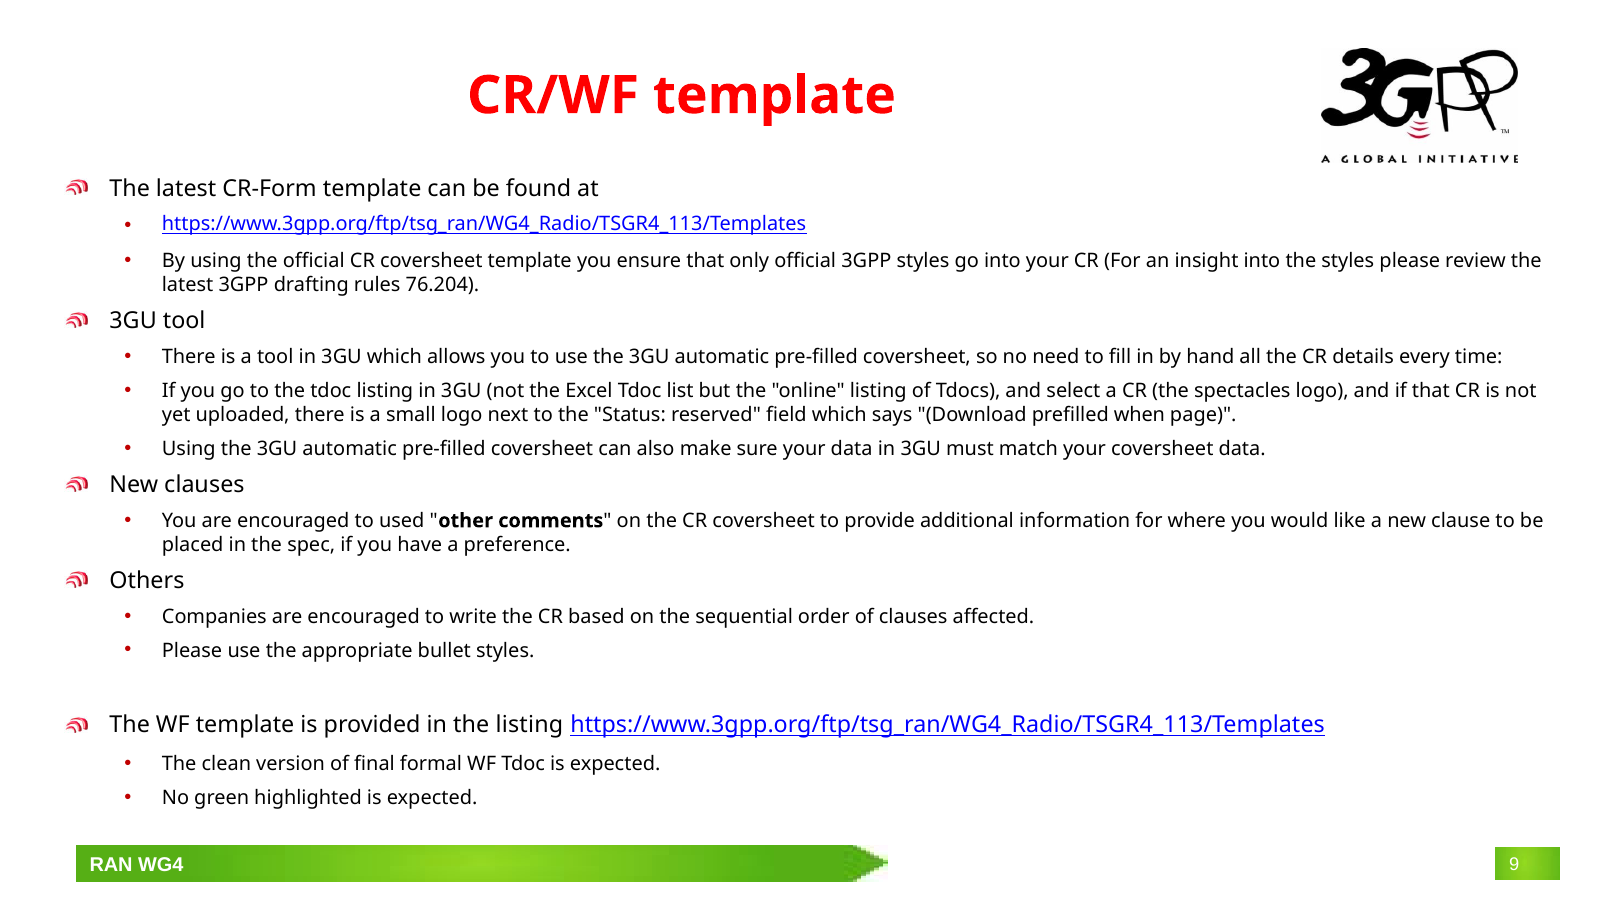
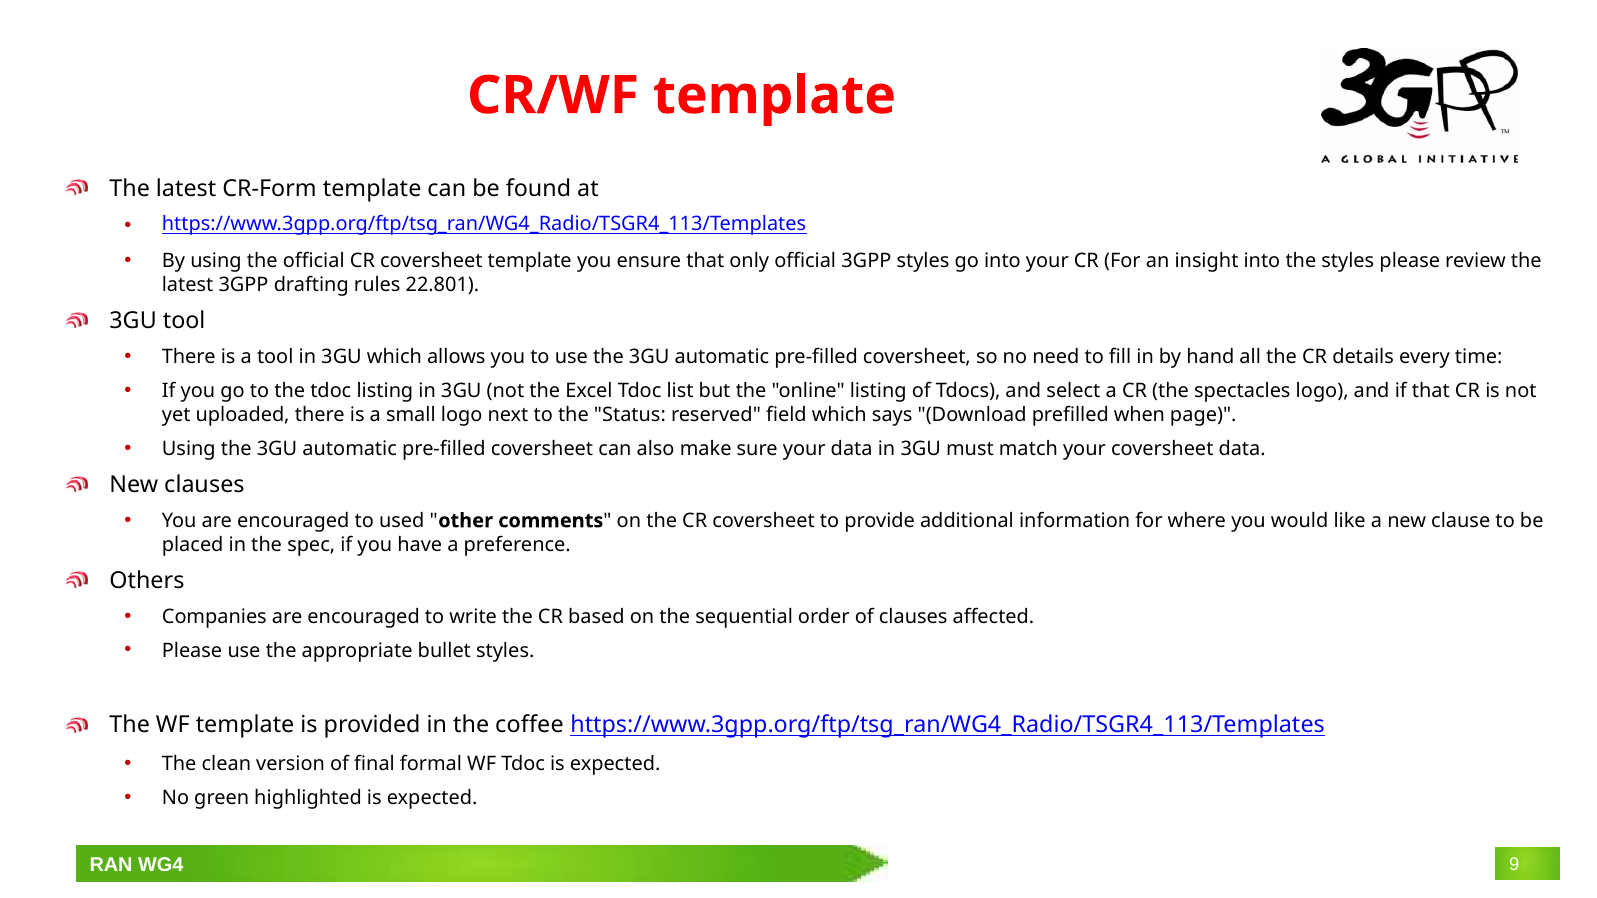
76.204: 76.204 -> 22.801 (442, 285)
the listing: listing -> coffee (529, 725)
